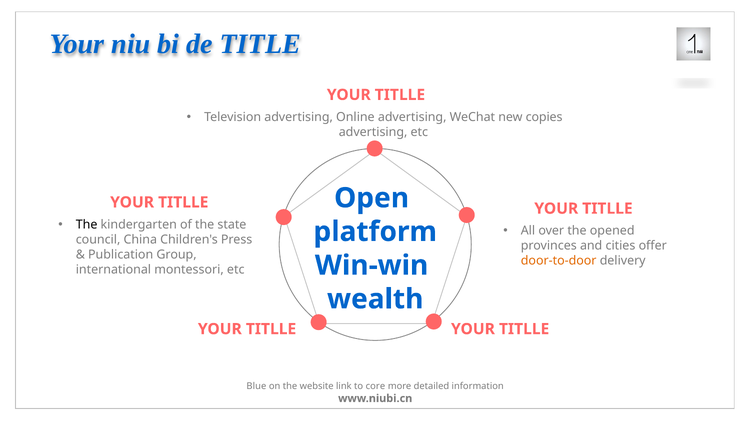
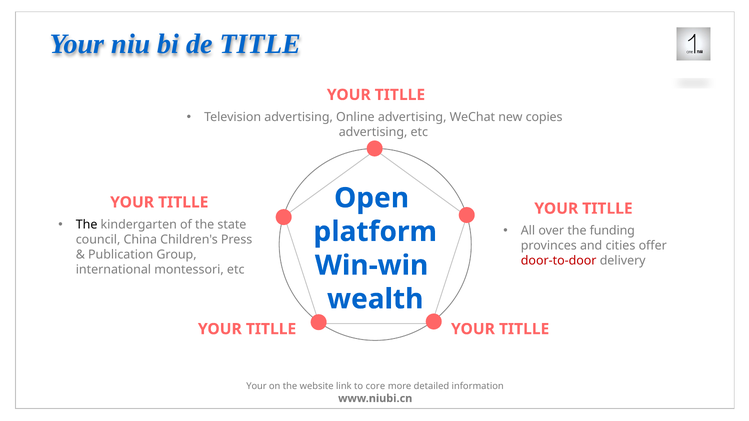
opened: opened -> funding (612, 231)
door-to-door colour: orange -> red (559, 261)
Blue: Blue -> Your (256, 386)
